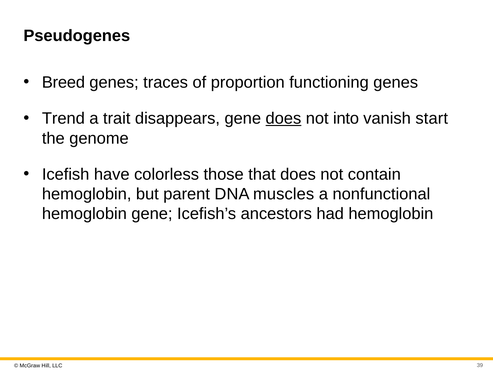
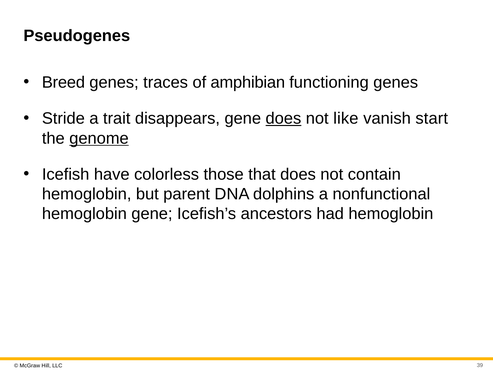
proportion: proportion -> amphibian (248, 82)
Trend: Trend -> Stride (63, 118)
into: into -> like (346, 118)
genome underline: none -> present (99, 138)
muscles: muscles -> dolphins (284, 194)
